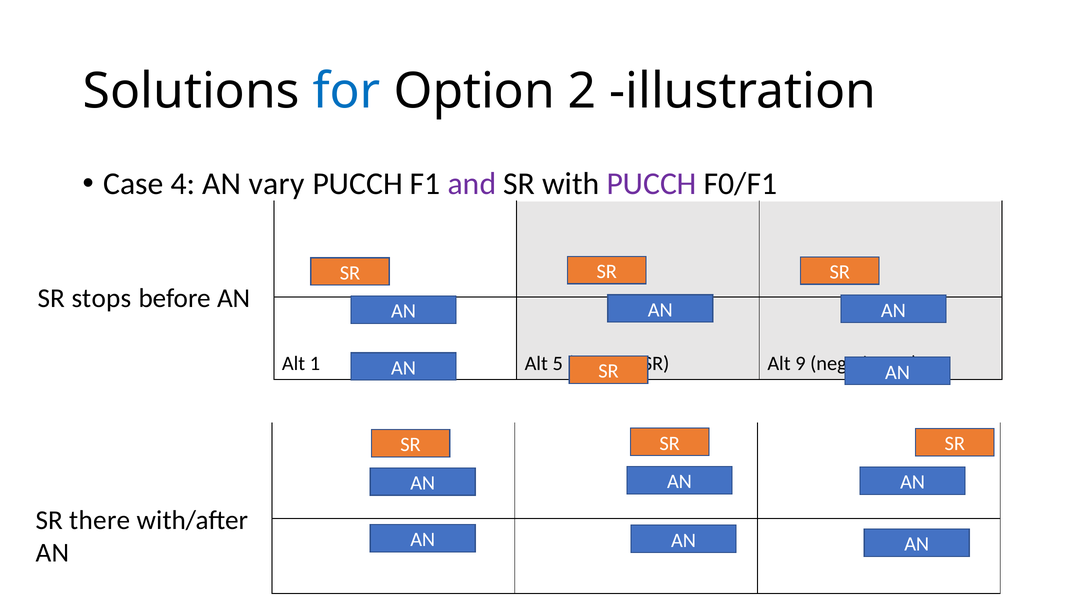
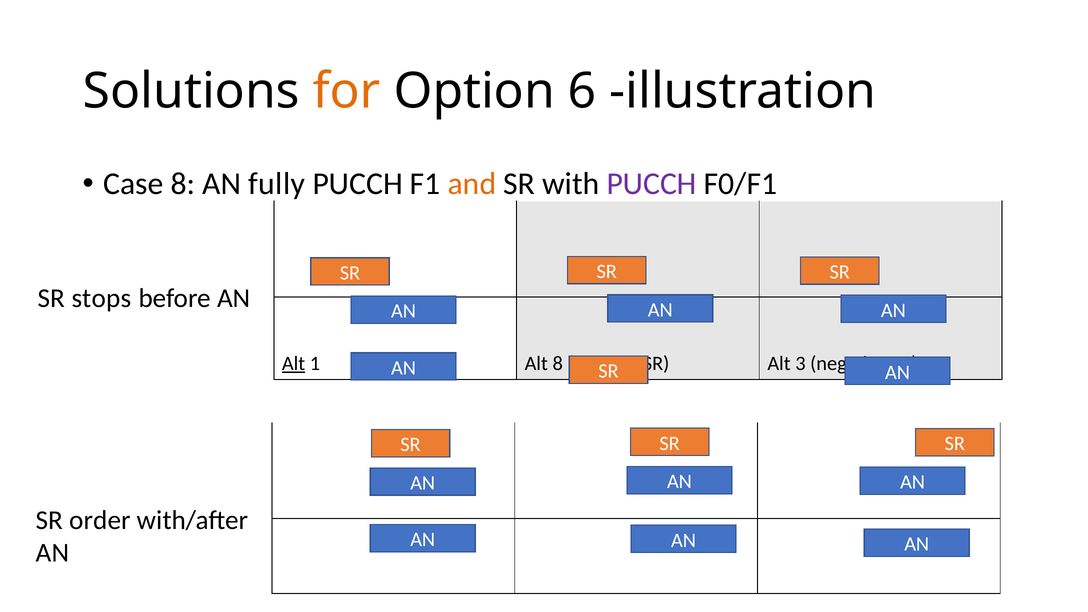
for colour: blue -> orange (347, 91)
2: 2 -> 6 (582, 91)
Case 4: 4 -> 8 (183, 184)
vary: vary -> fully (277, 184)
and colour: purple -> orange (472, 184)
Alt underline: none -> present (294, 363)
Alt 5: 5 -> 8 (558, 363)
9: 9 -> 3 (800, 363)
there: there -> order (100, 520)
